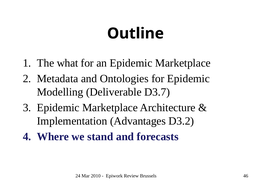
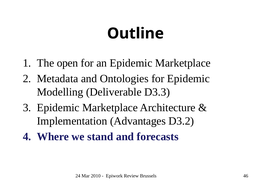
what: what -> open (67, 63)
D3.7: D3.7 -> D3.3 (157, 92)
